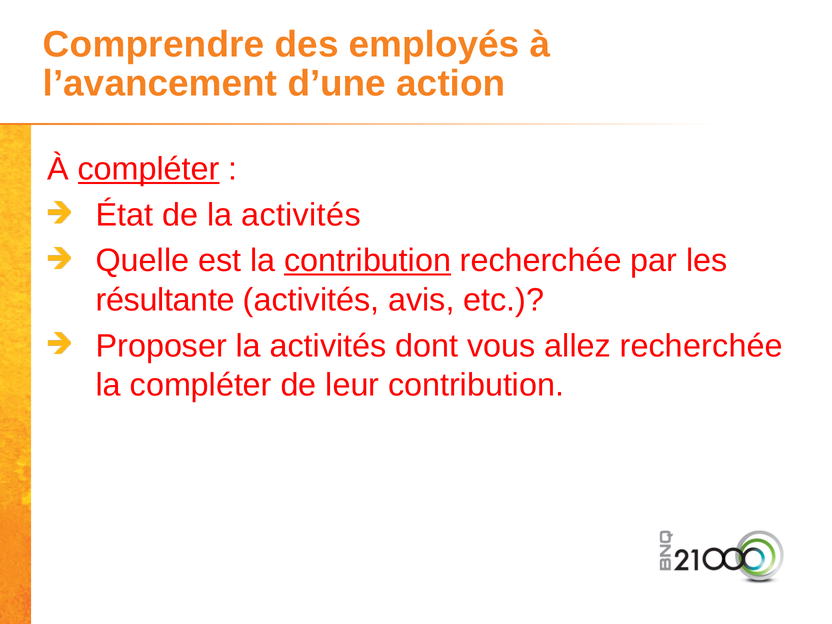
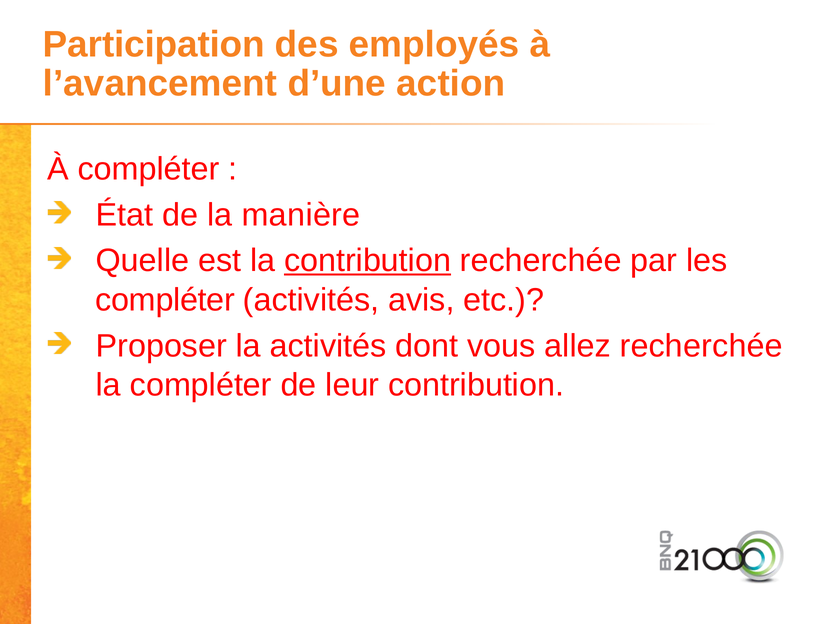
Comprendre: Comprendre -> Participation (154, 44)
compléter underline: present -> none (149, 169)
de la activités: activités -> manière (301, 215)
résultante: résultante -> compléter (165, 300)
